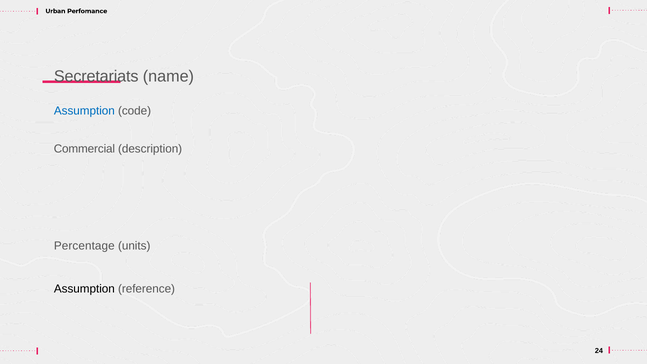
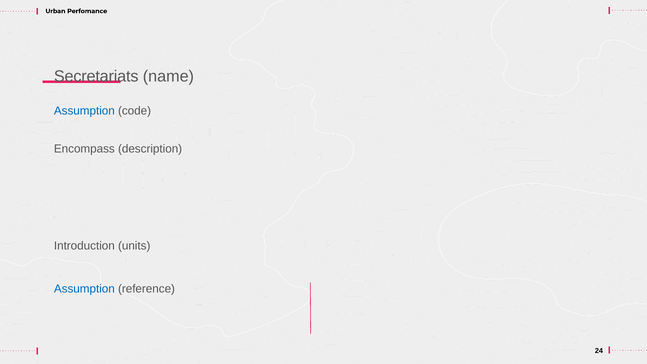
Commercial: Commercial -> Encompass (84, 149)
Percentage: Percentage -> Introduction (84, 246)
Assumption colour: black -> blue (84, 289)
